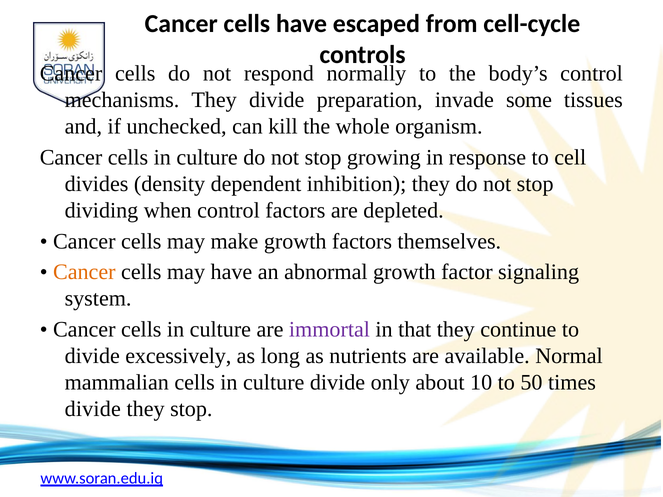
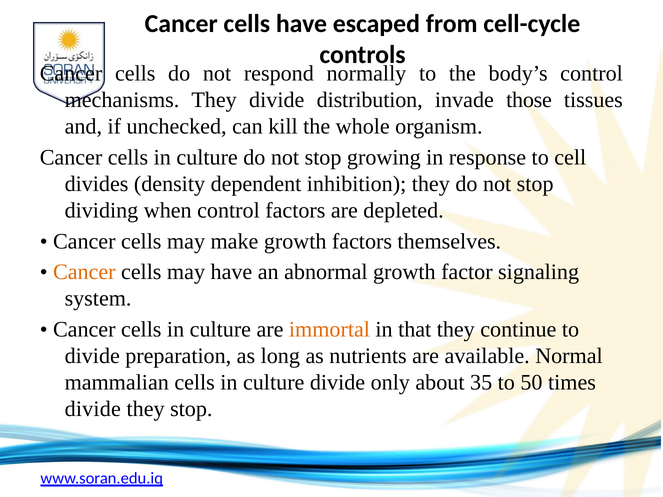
preparation: preparation -> distribution (370, 100)
some: some -> those (529, 100)
immortal colour: purple -> orange (329, 330)
excessively: excessively -> preparation (178, 356)
10: 10 -> 35 (481, 383)
